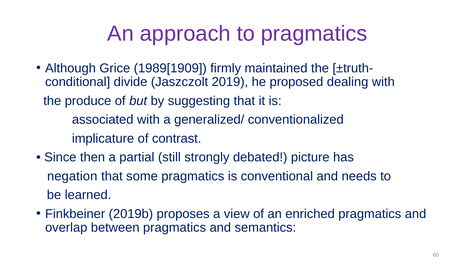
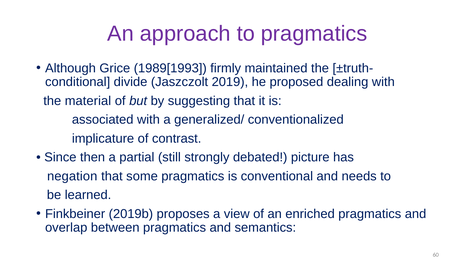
1989[1909: 1989[1909 -> 1989[1993 (170, 68)
produce: produce -> material (88, 101)
